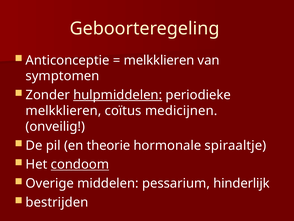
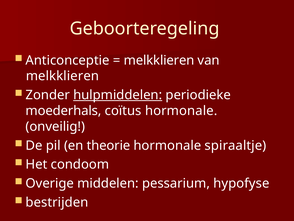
symptomen: symptomen -> melkklieren (62, 76)
melkklieren: melkklieren -> moederhals (64, 111)
coïtus medicijnen: medicijnen -> hormonale (181, 111)
condoom underline: present -> none (80, 164)
hinderlijk: hinderlijk -> hypofyse (241, 183)
